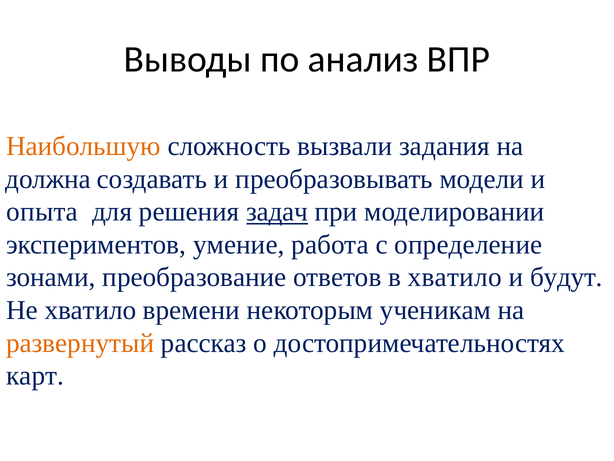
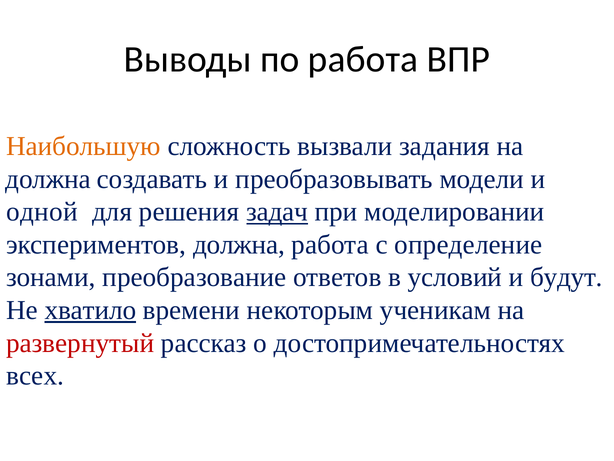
по анализ: анализ -> работа (363, 59)
опыта: опыта -> одной (42, 212)
экспериментов умение: умение -> должна (239, 244)
в хватило: хватило -> условий (455, 277)
хватило underline: none -> present (90, 310)
развернутый colour: orange -> red (80, 343)
карт: карт -> всех (35, 375)
